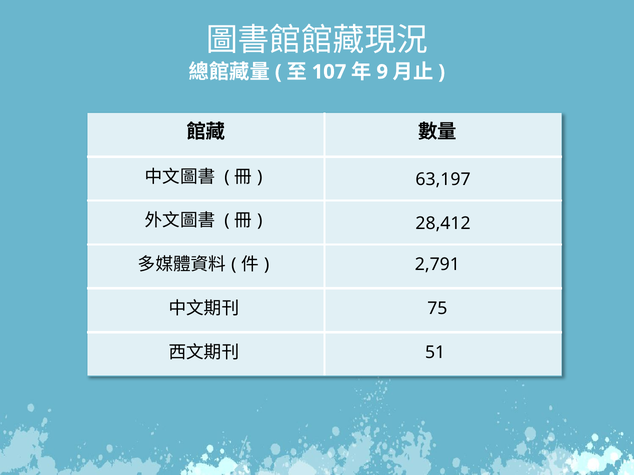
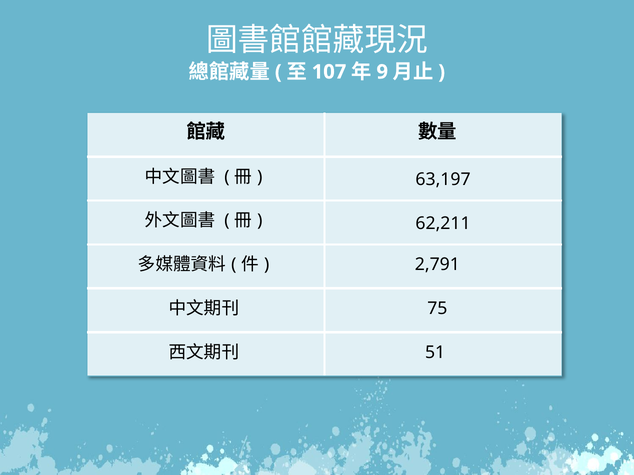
28,412: 28,412 -> 62,211 (443, 224)
